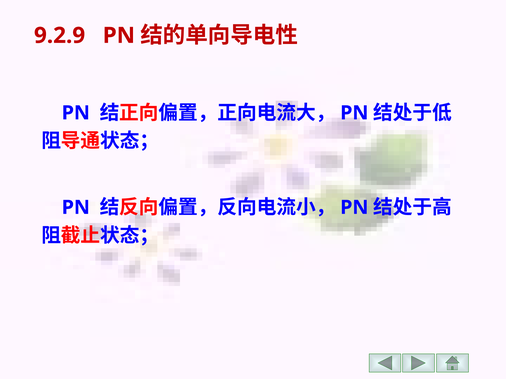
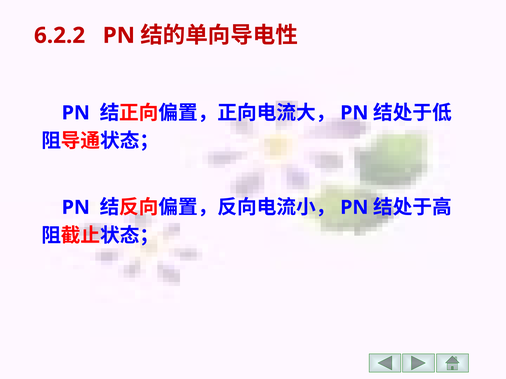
9.2.9: 9.2.9 -> 6.2.2 (60, 36)
